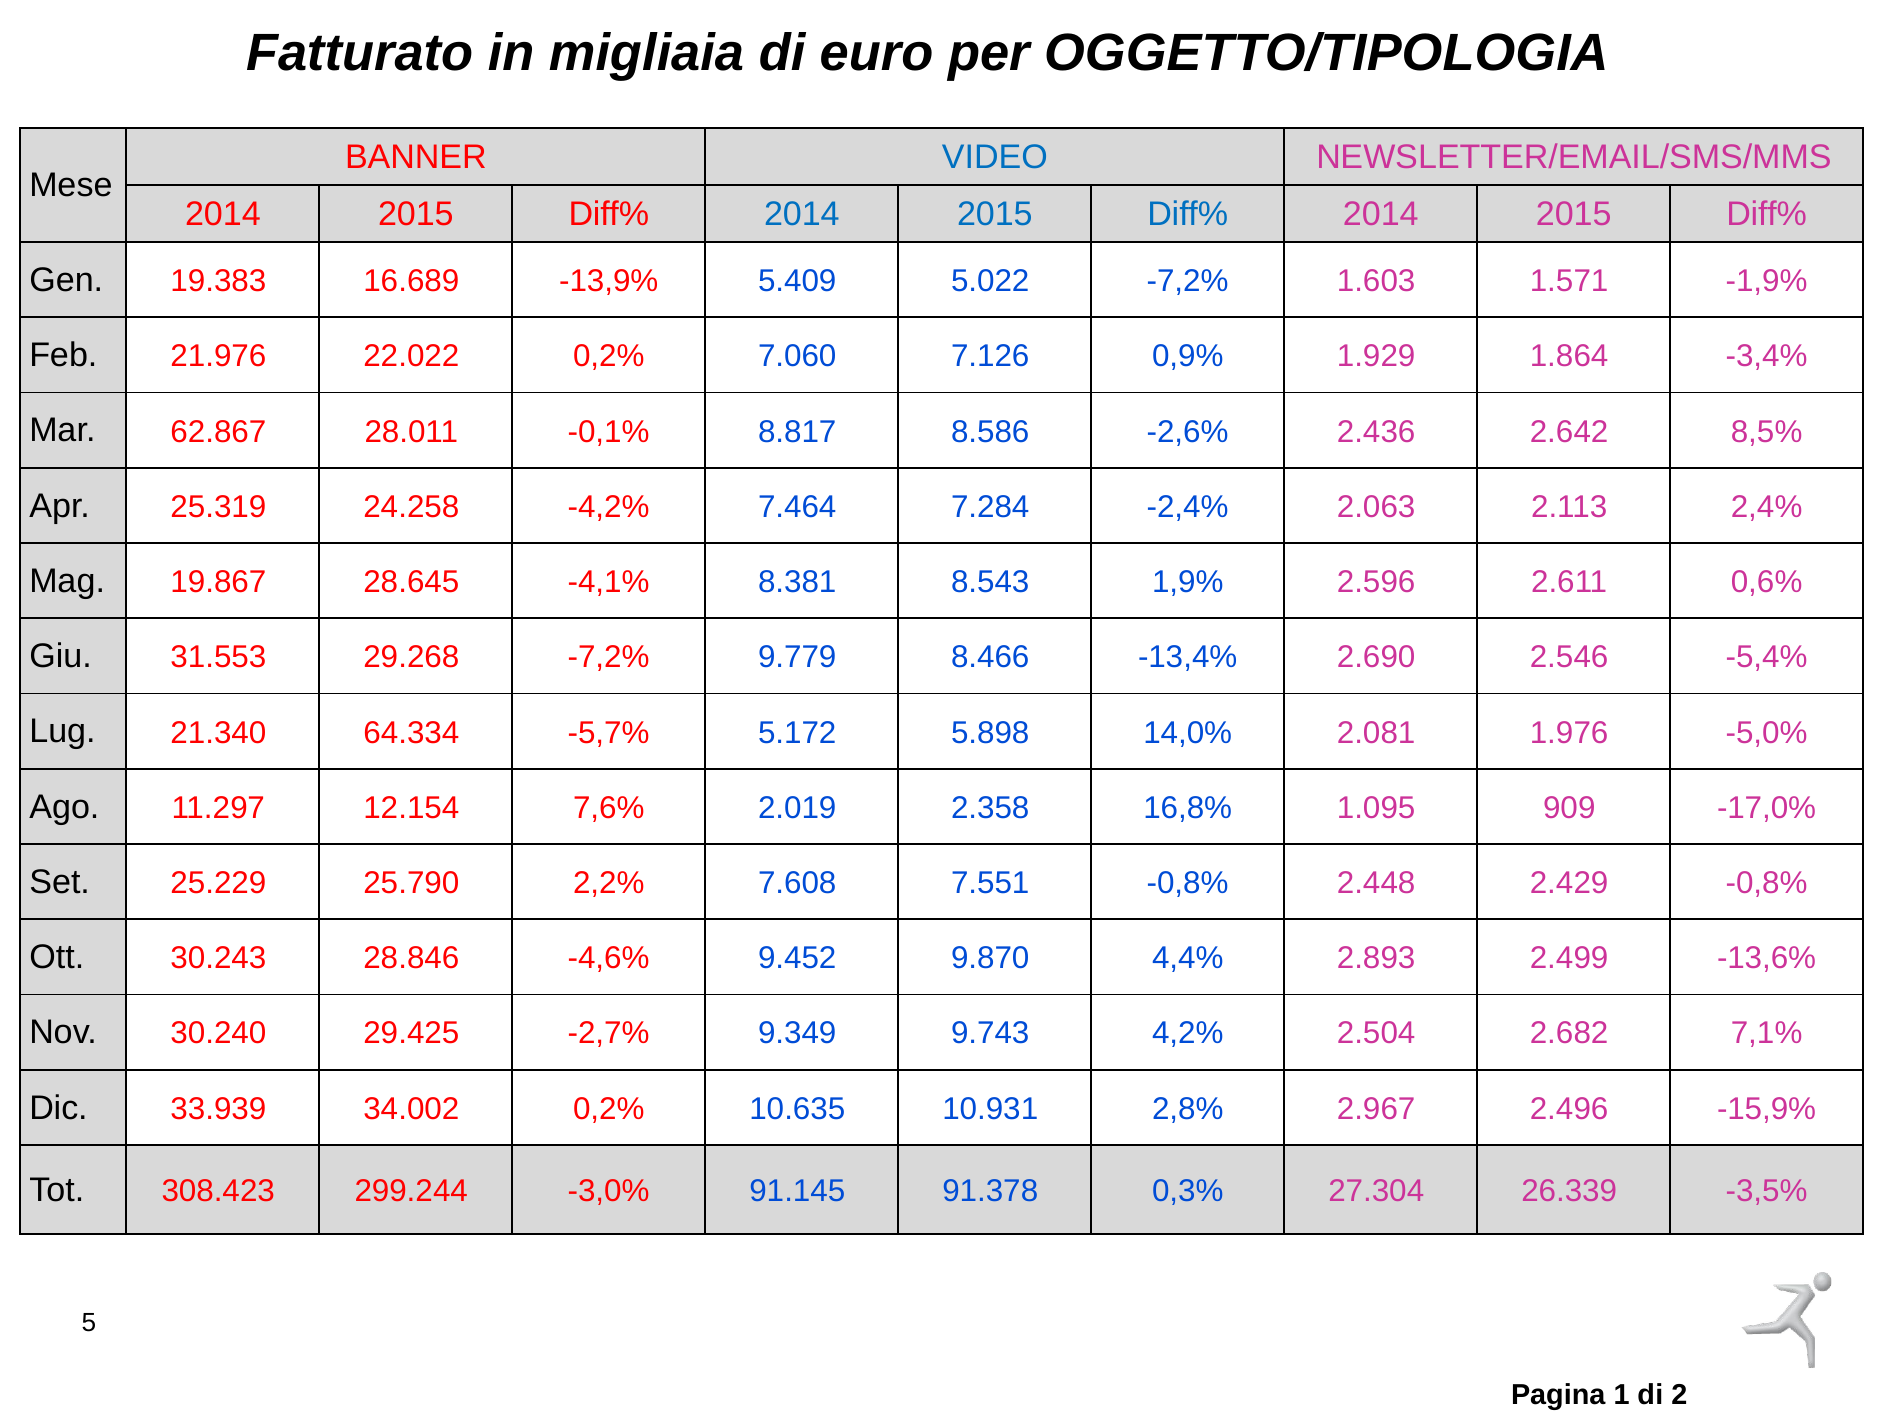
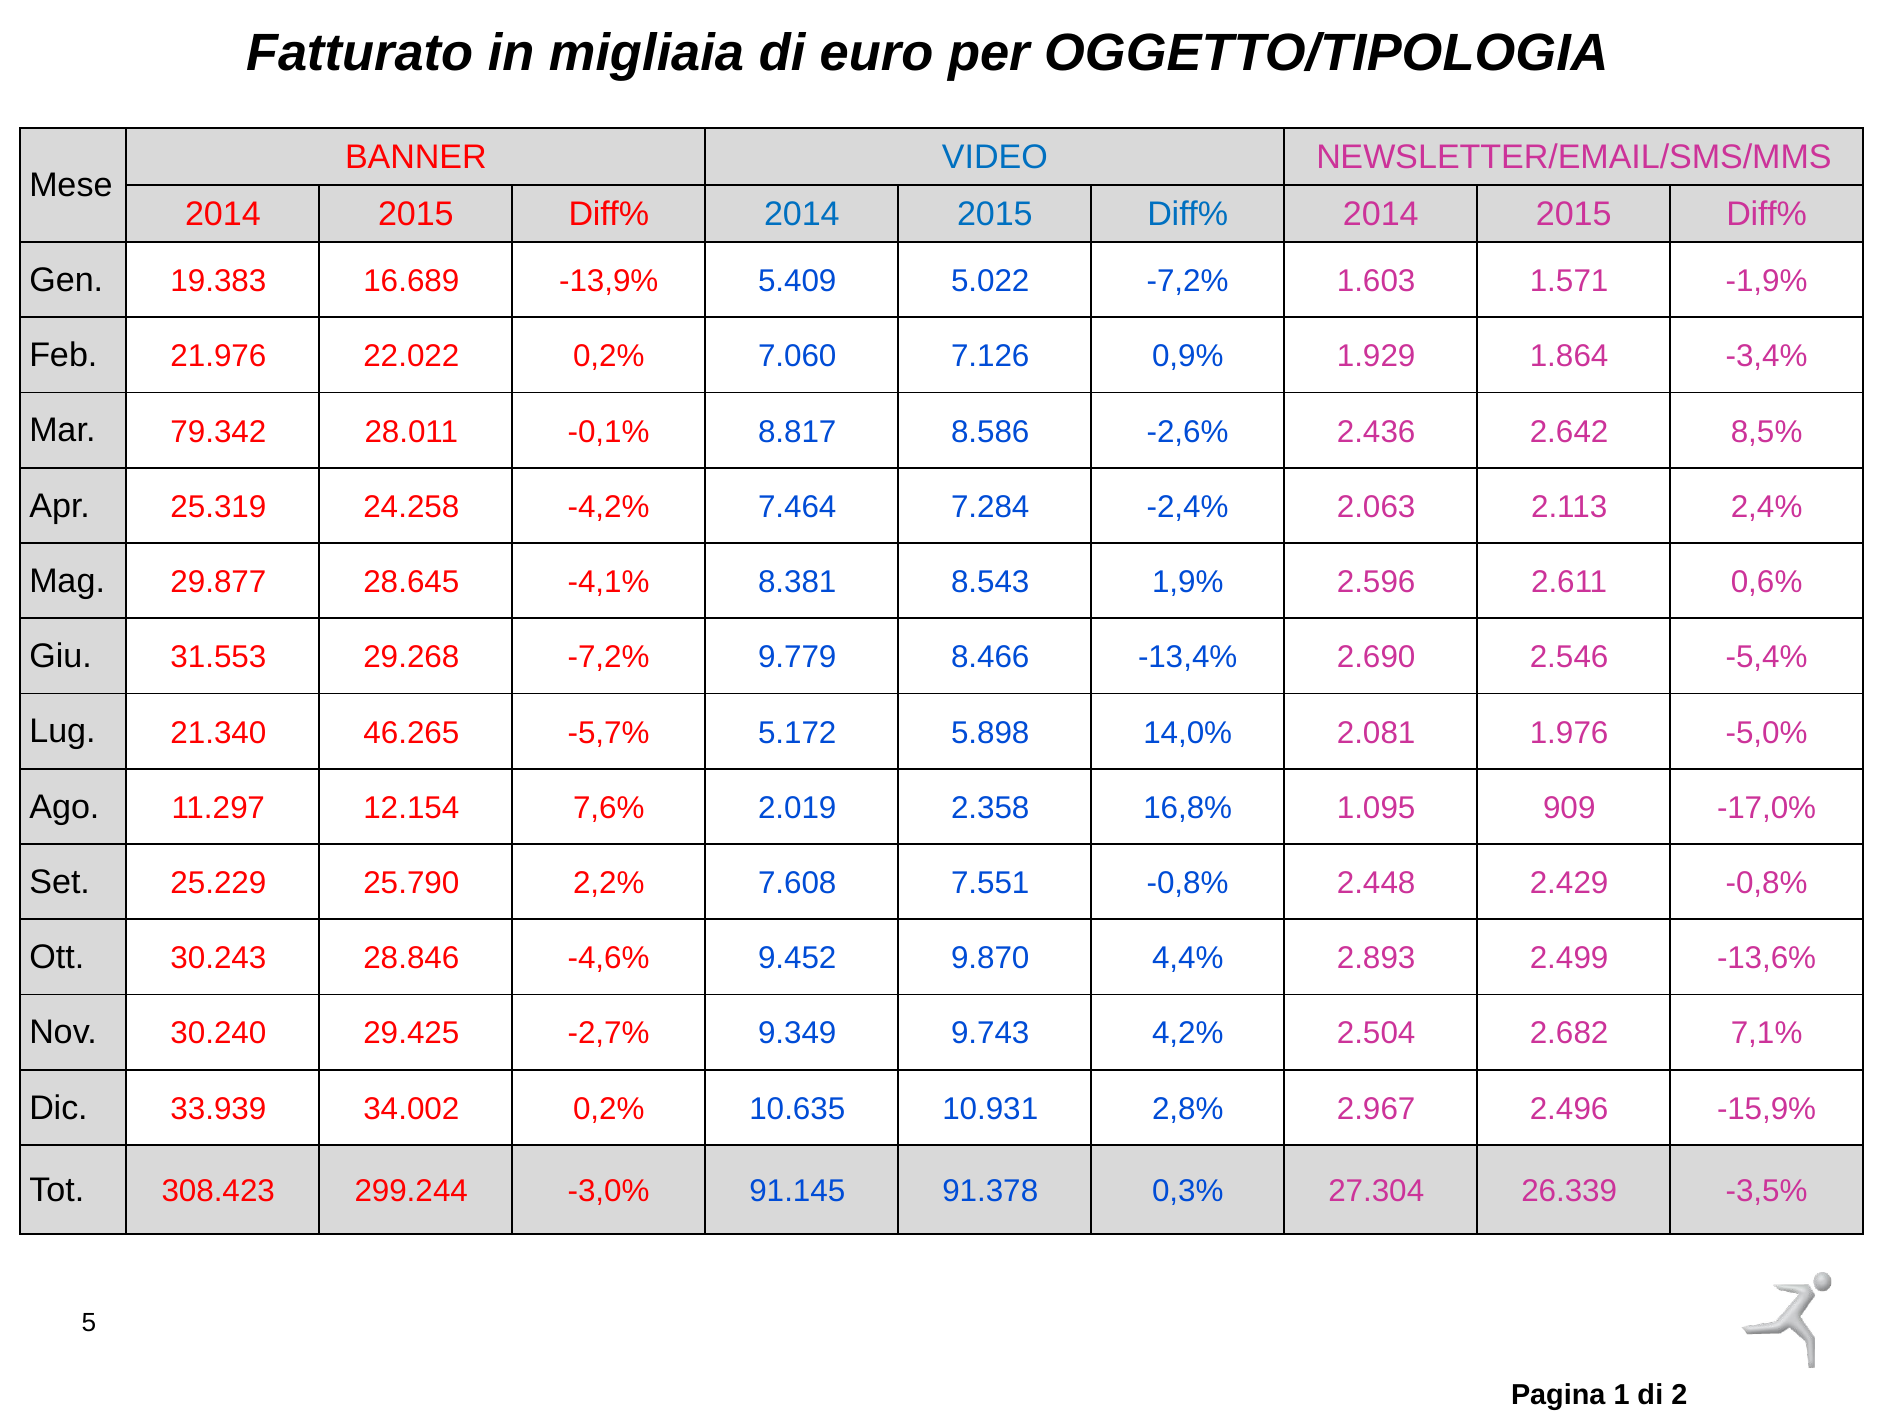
62.867: 62.867 -> 79.342 (218, 432)
19.867: 19.867 -> 29.877 (218, 582)
64.334: 64.334 -> 46.265 (411, 732)
